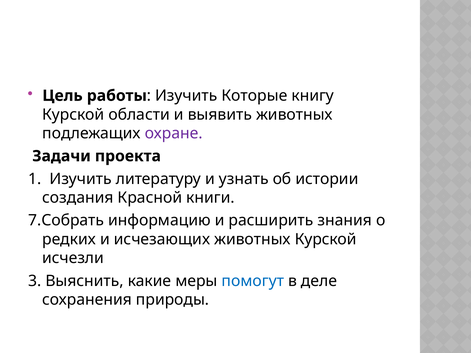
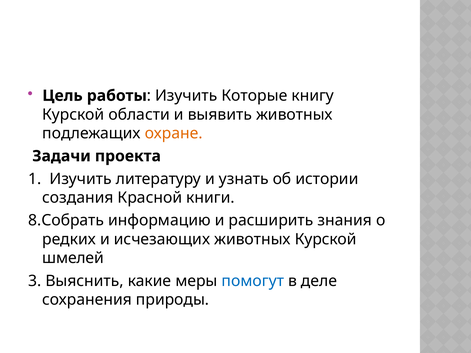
охране colour: purple -> orange (174, 133)
7.Собрать: 7.Собрать -> 8.Собрать (66, 221)
исчезли: исчезли -> шмелей (73, 258)
